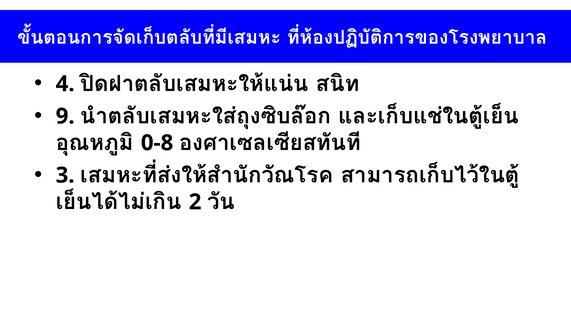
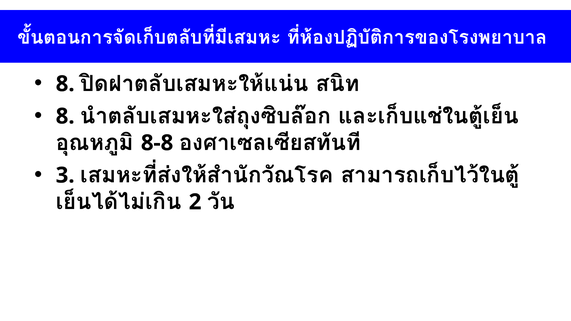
4: 4 -> 8 (65, 84)
9: 9 -> 8 (65, 116)
0-8: 0-8 -> 8-8 (157, 143)
